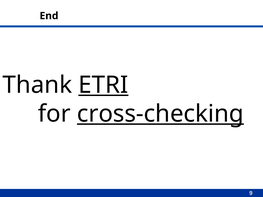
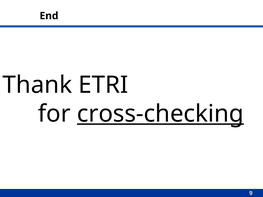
ETRI underline: present -> none (103, 85)
